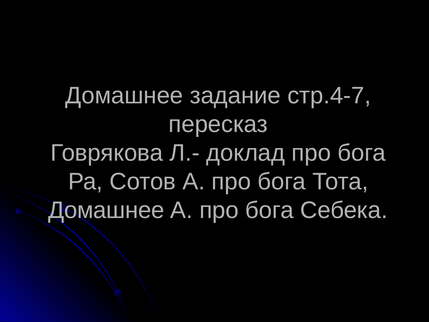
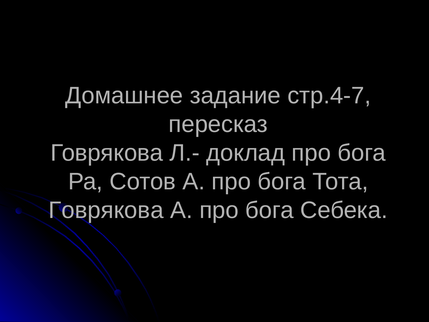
Домашнее: Домашнее -> Говрякова (106, 210)
